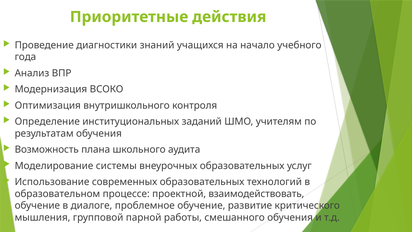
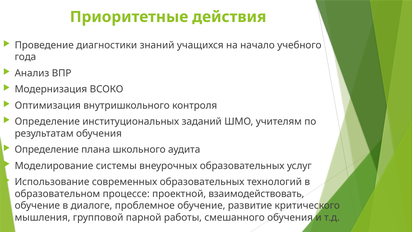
Возможность: Возможность -> Определение (47, 149)
